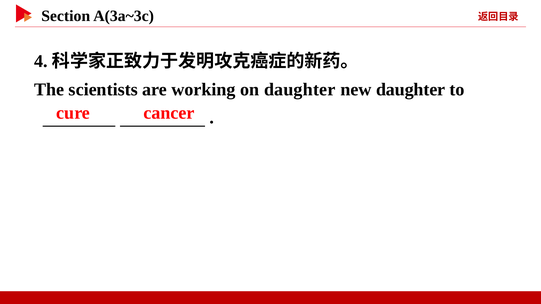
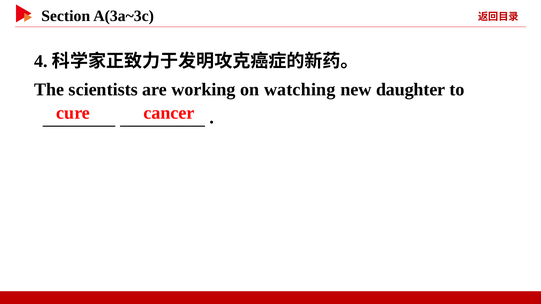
on daughter: daughter -> watching (300, 89)
